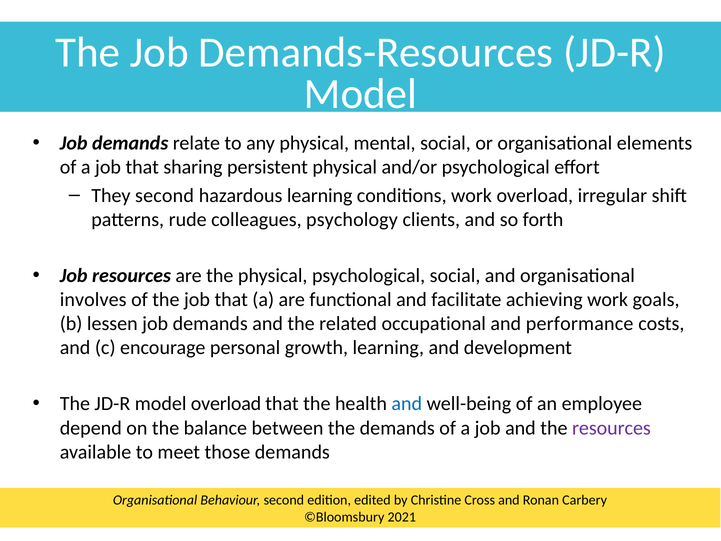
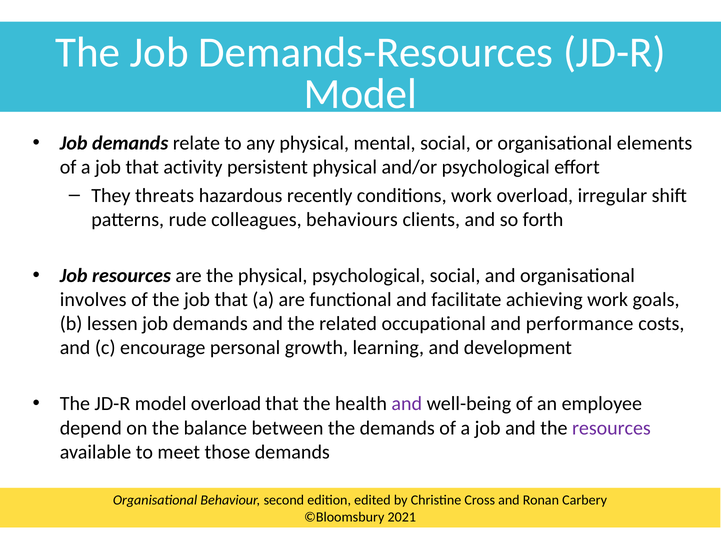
sharing: sharing -> activity (193, 167)
They second: second -> threats (165, 195)
hazardous learning: learning -> recently (320, 195)
psychology: psychology -> behaviours (352, 219)
and colour: blue -> purple (407, 404)
